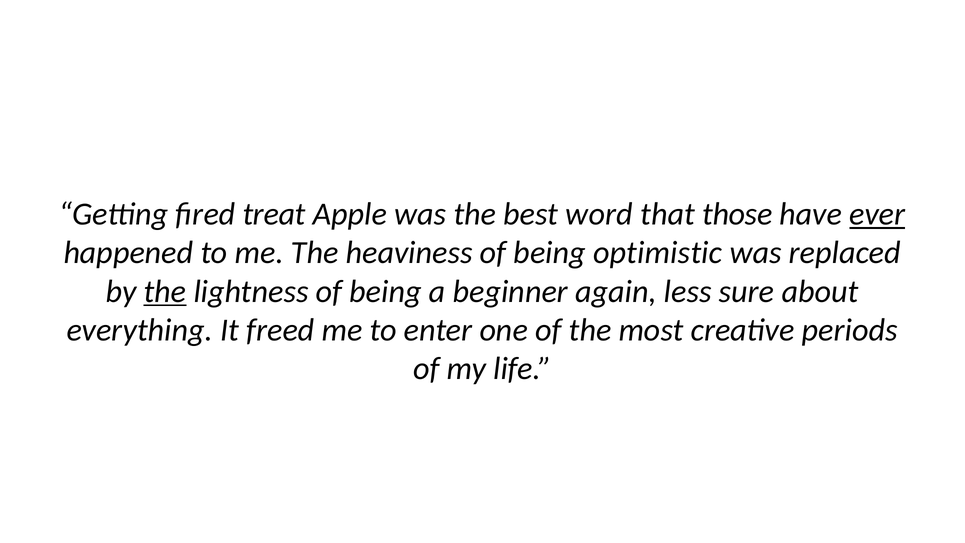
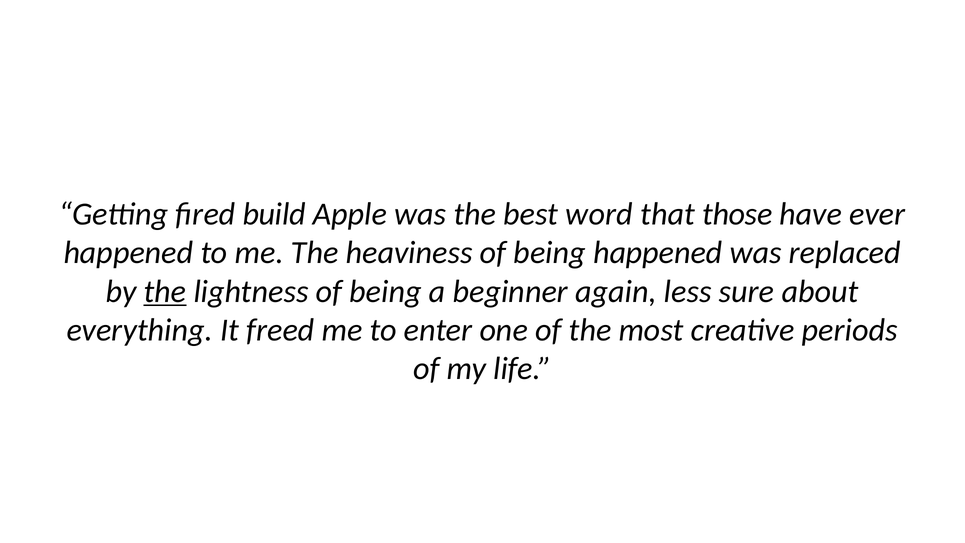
treat: treat -> build (274, 214)
ever underline: present -> none (877, 214)
being optimistic: optimistic -> happened (658, 253)
